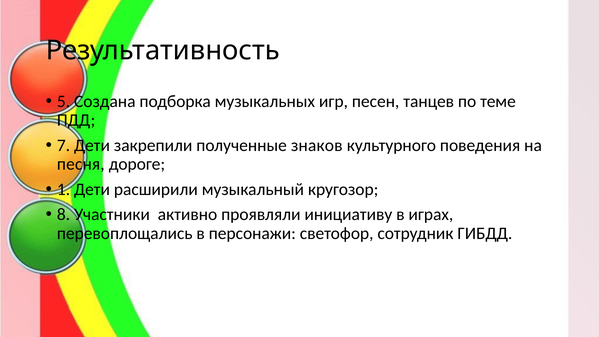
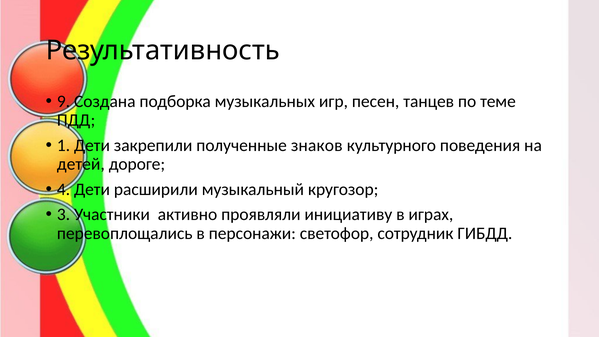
5: 5 -> 9 (64, 101)
7: 7 -> 1 (64, 145)
песня: песня -> детей (81, 164)
1: 1 -> 4 (64, 189)
8: 8 -> 3 (64, 214)
